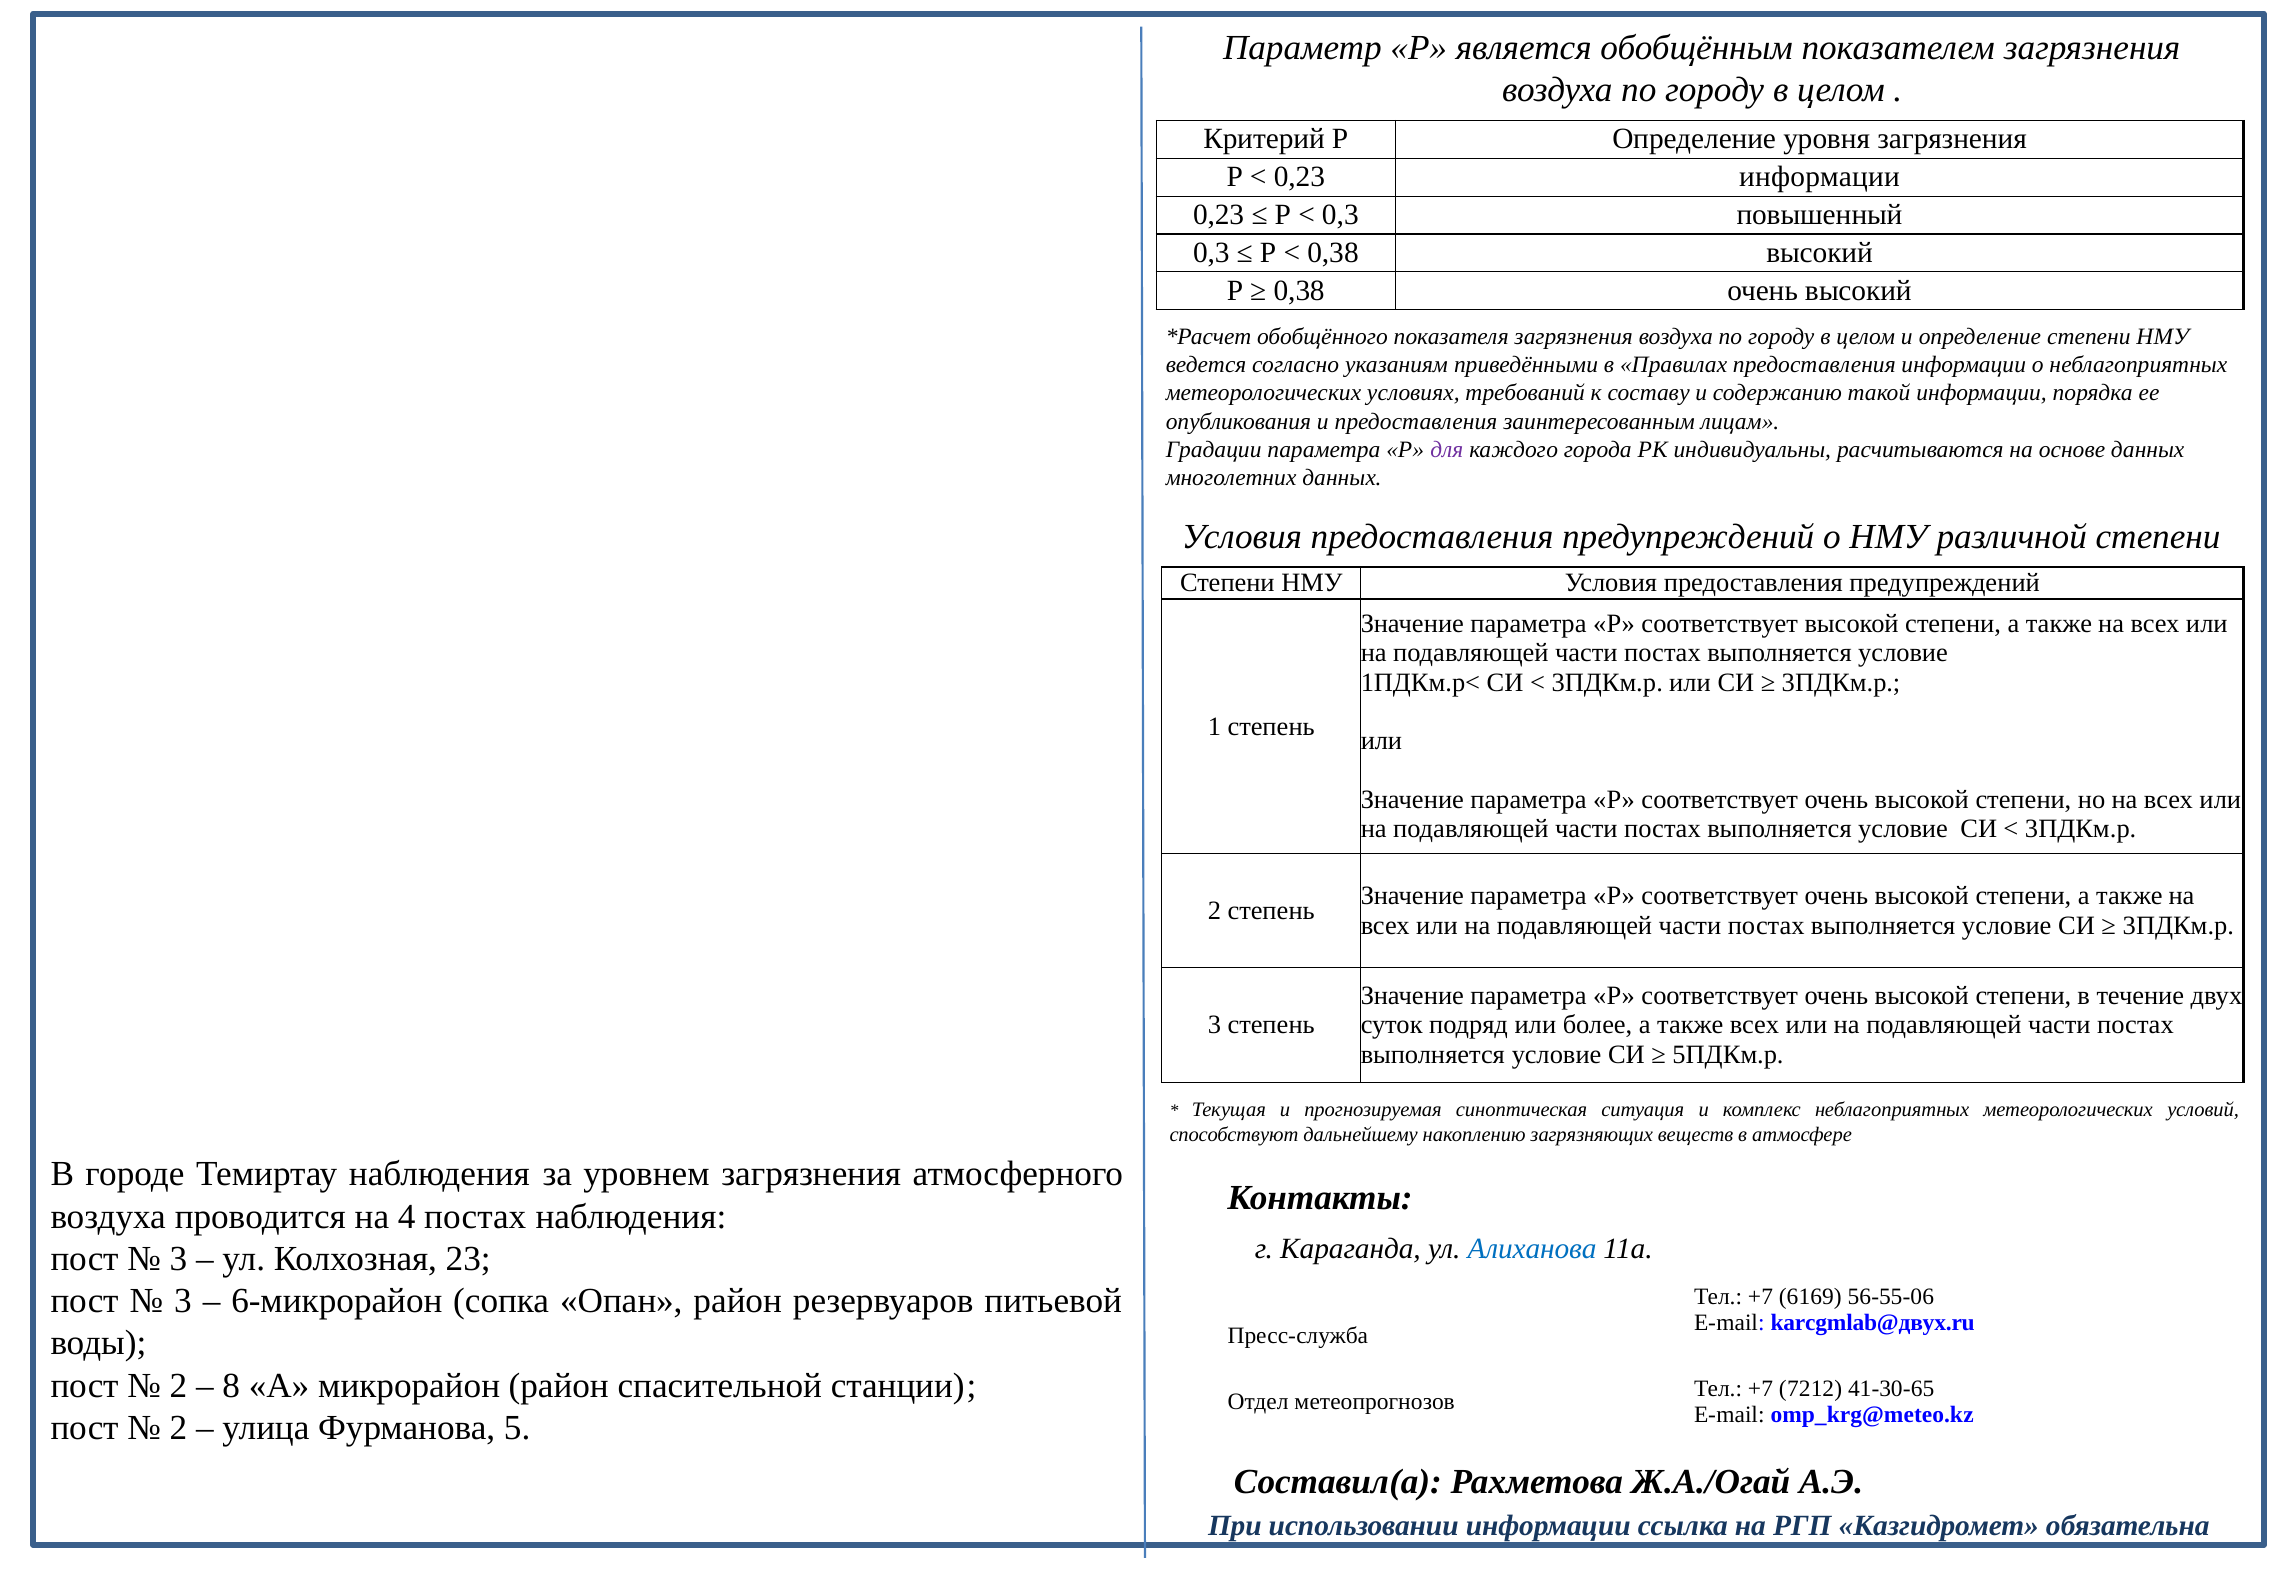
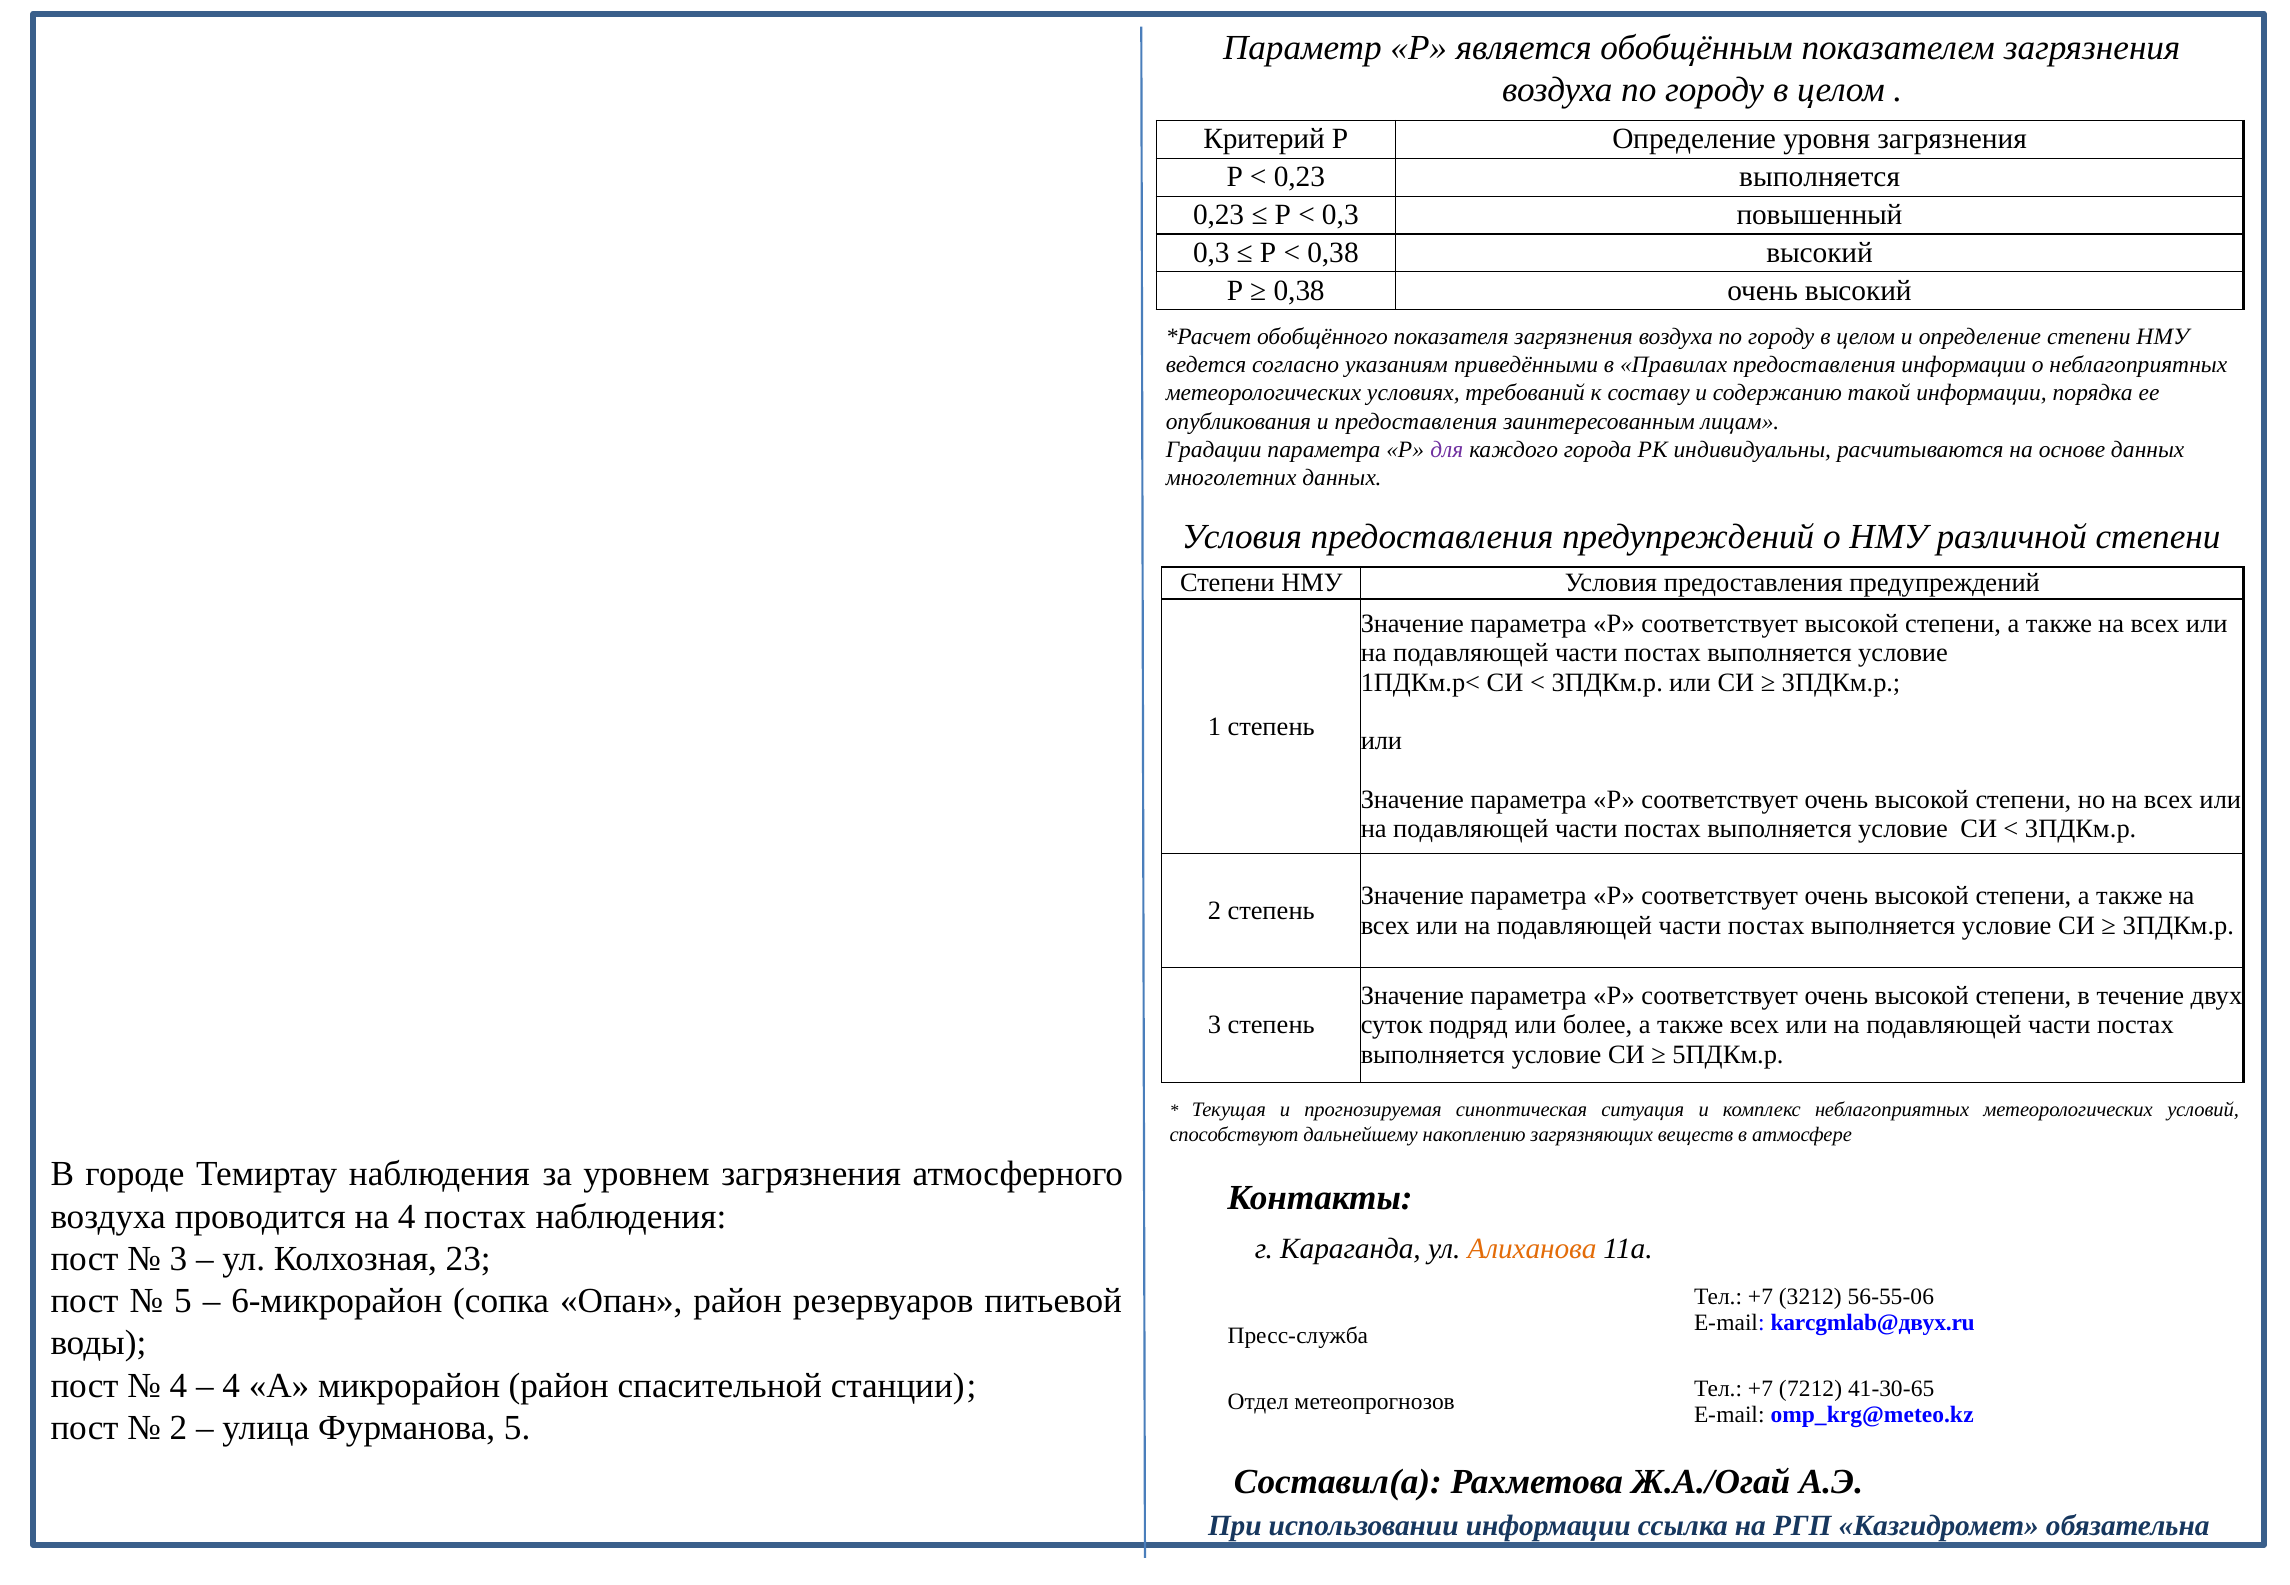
0,23 информации: информации -> выполняется (1820, 177)
Алиханова colour: blue -> orange (1532, 1249)
3: 3 -> 5 (183, 1301)
6169: 6169 -> 3212 (1810, 1297)
2: 2 -> 4 (179, 1386)
8: 8 -> 4 (231, 1386)
